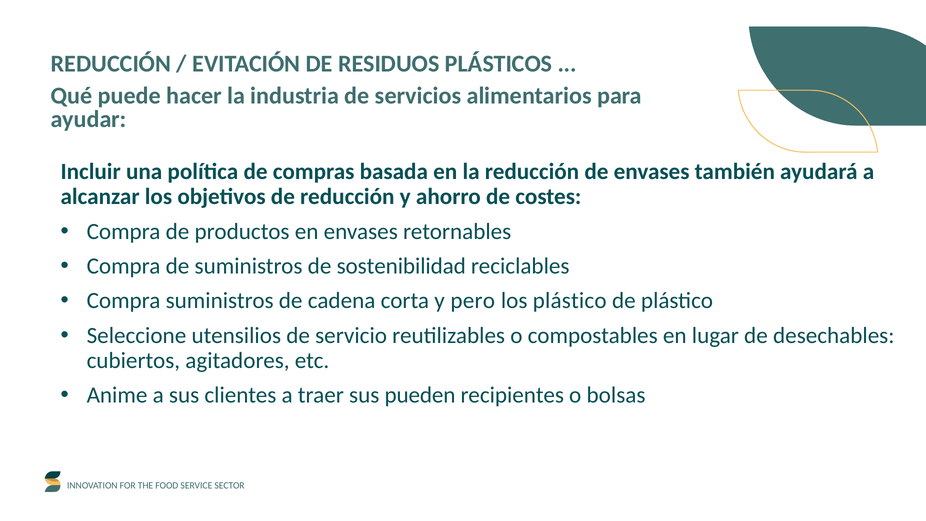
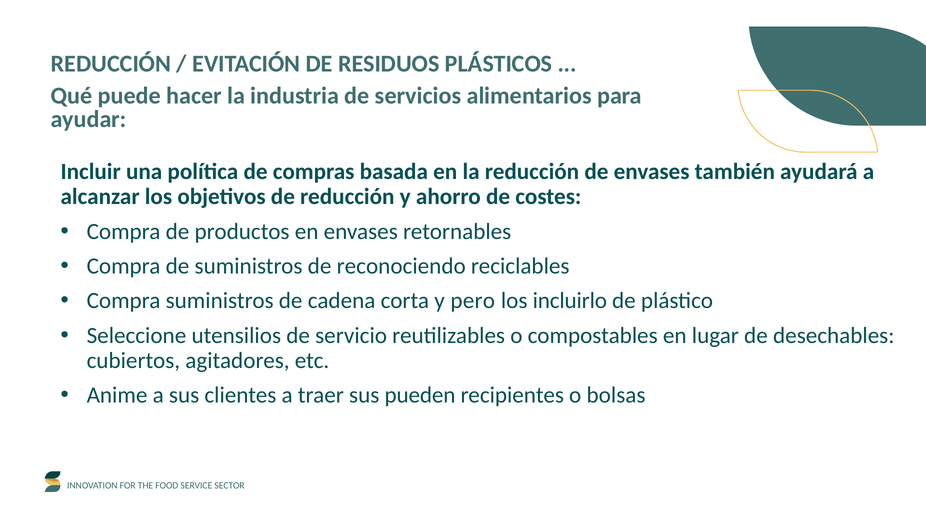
sostenibilidad: sostenibilidad -> reconociendo (401, 266)
los plástico: plástico -> incluirlo (570, 301)
